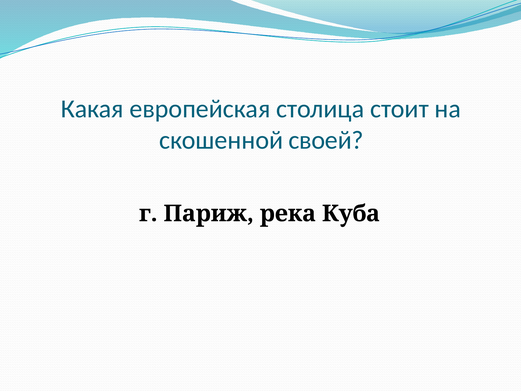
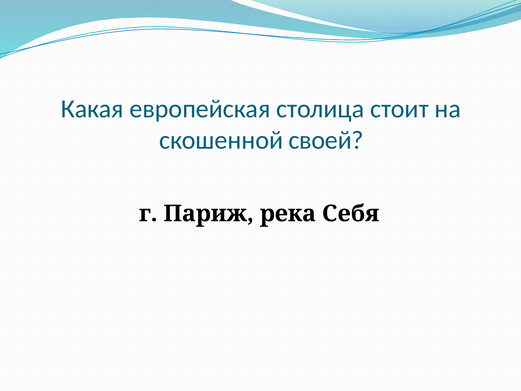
Куба: Куба -> Себя (351, 213)
